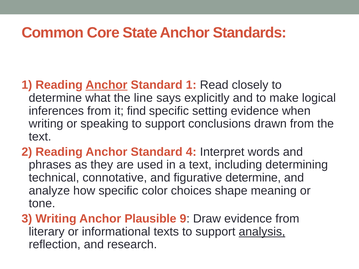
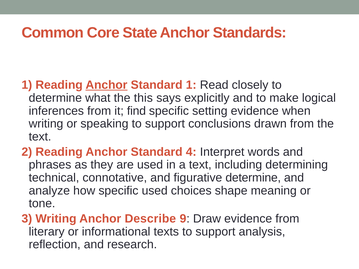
line: line -> this (143, 98)
specific color: color -> used (155, 191)
Plausible: Plausible -> Describe (150, 219)
analysis underline: present -> none (262, 232)
